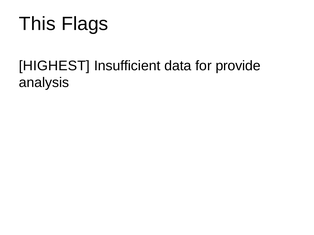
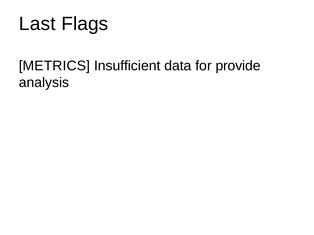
This: This -> Last (37, 24)
HIGHEST: HIGHEST -> METRICS (54, 66)
